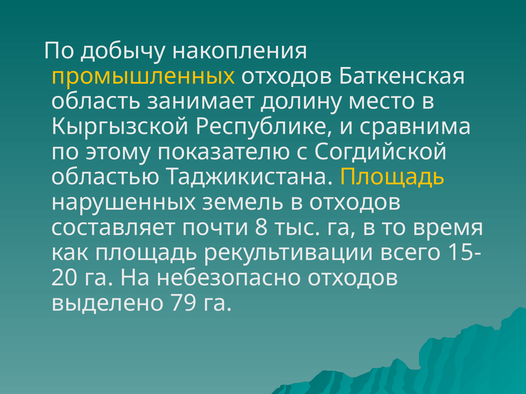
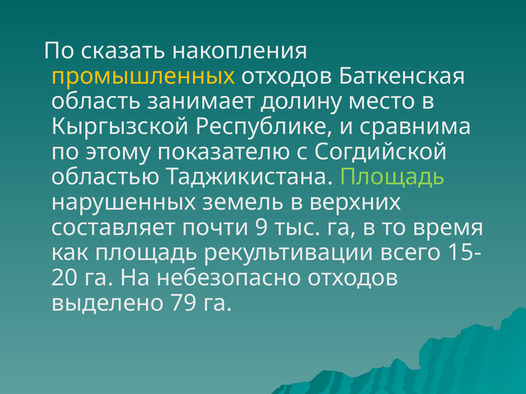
добычу: добычу -> сказать (123, 51)
Площадь colour: yellow -> light green (392, 177)
в отходов: отходов -> верхних (355, 202)
8: 8 -> 9 (262, 228)
